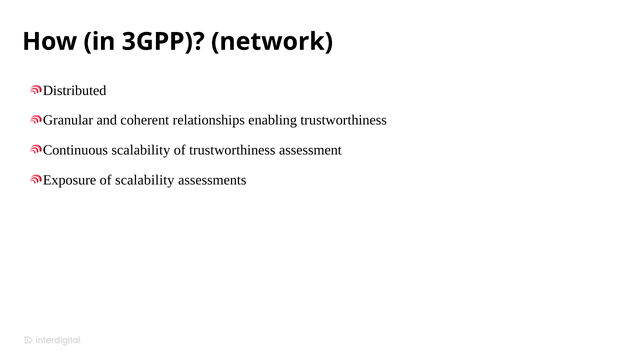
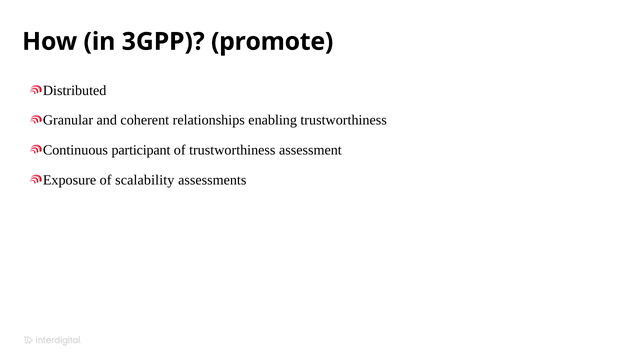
network: network -> promote (272, 42)
Continuous scalability: scalability -> participant (141, 150)
